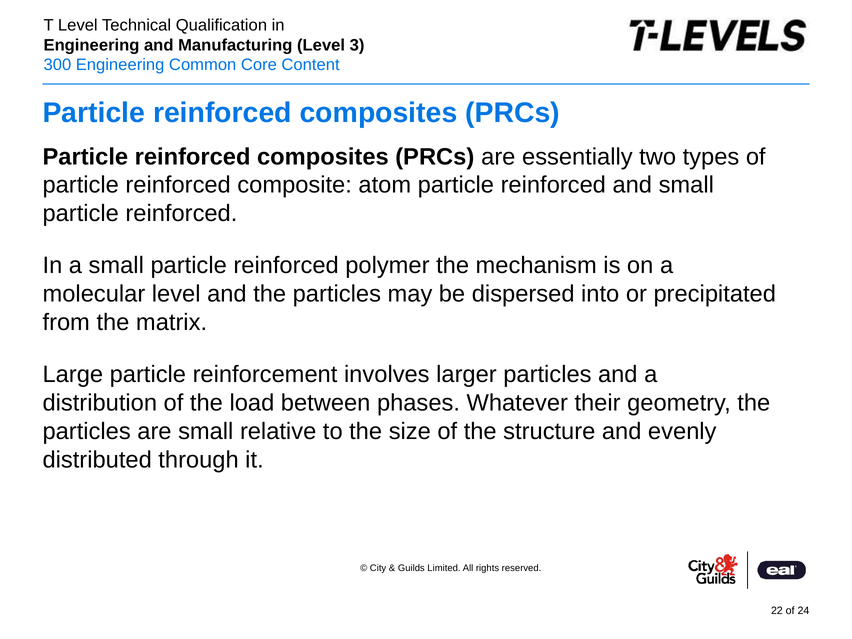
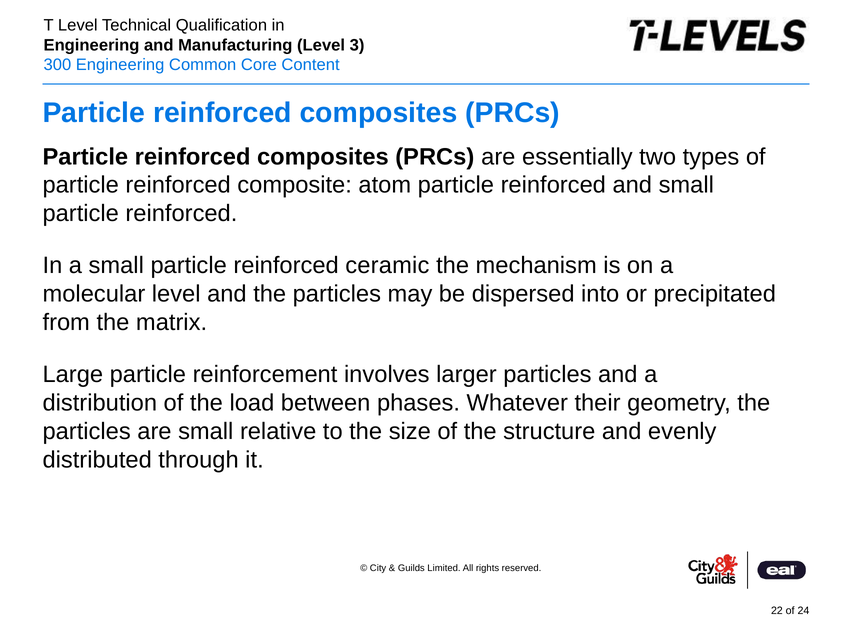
polymer: polymer -> ceramic (387, 266)
